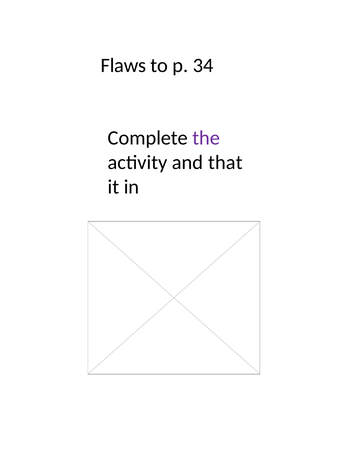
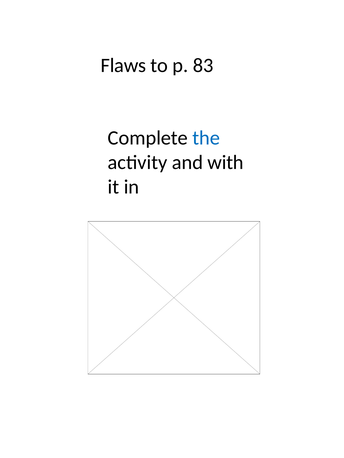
34: 34 -> 83 (203, 66)
the colour: purple -> blue (206, 138)
that: that -> with (226, 163)
